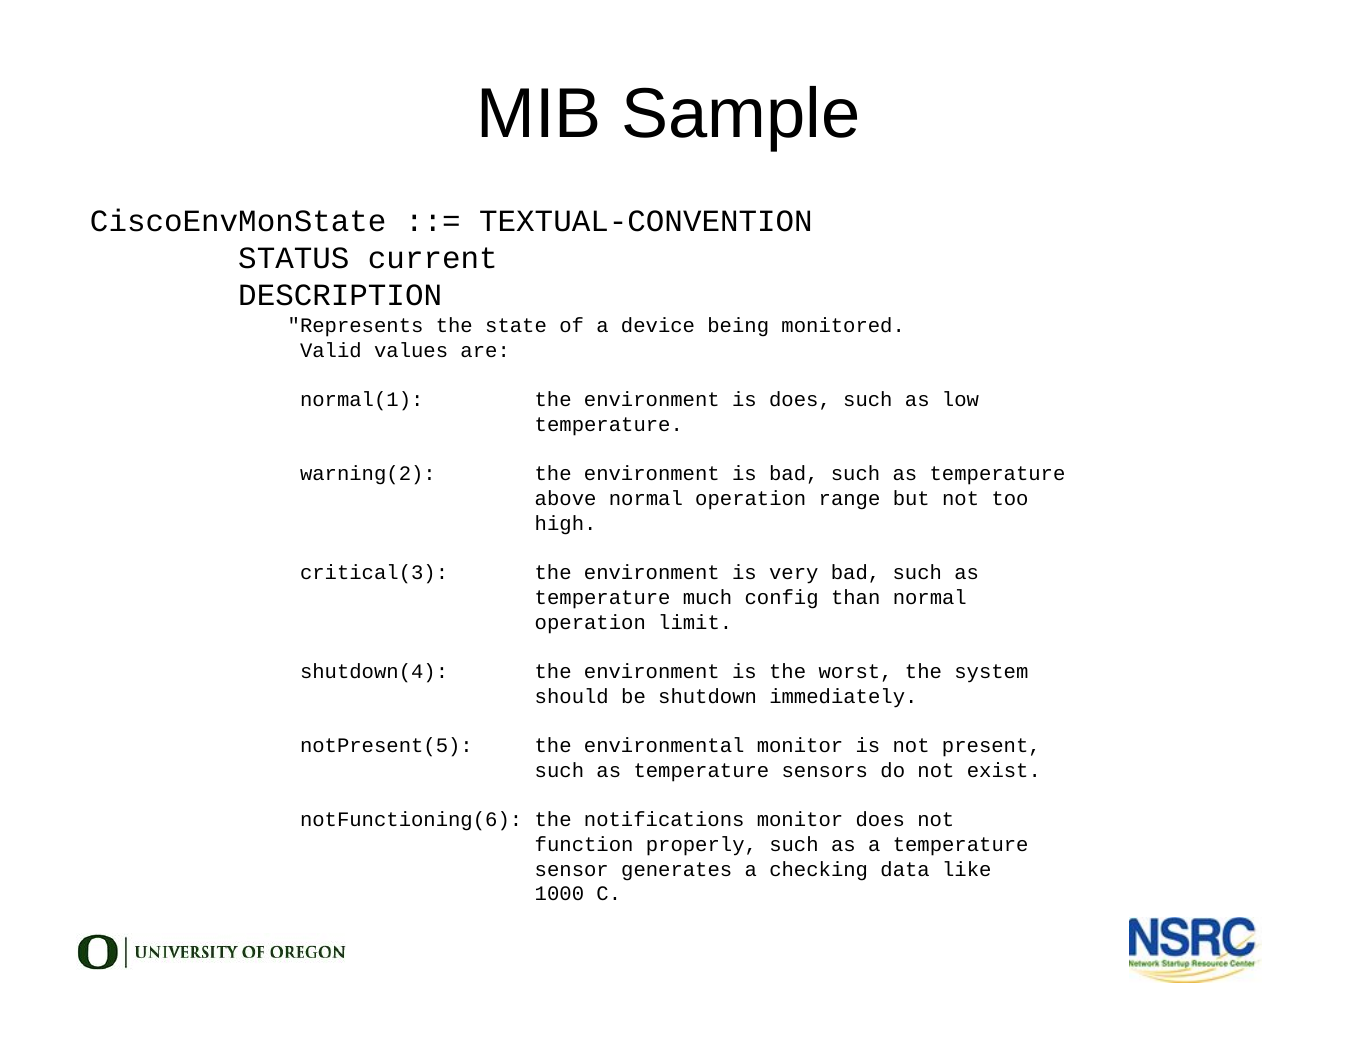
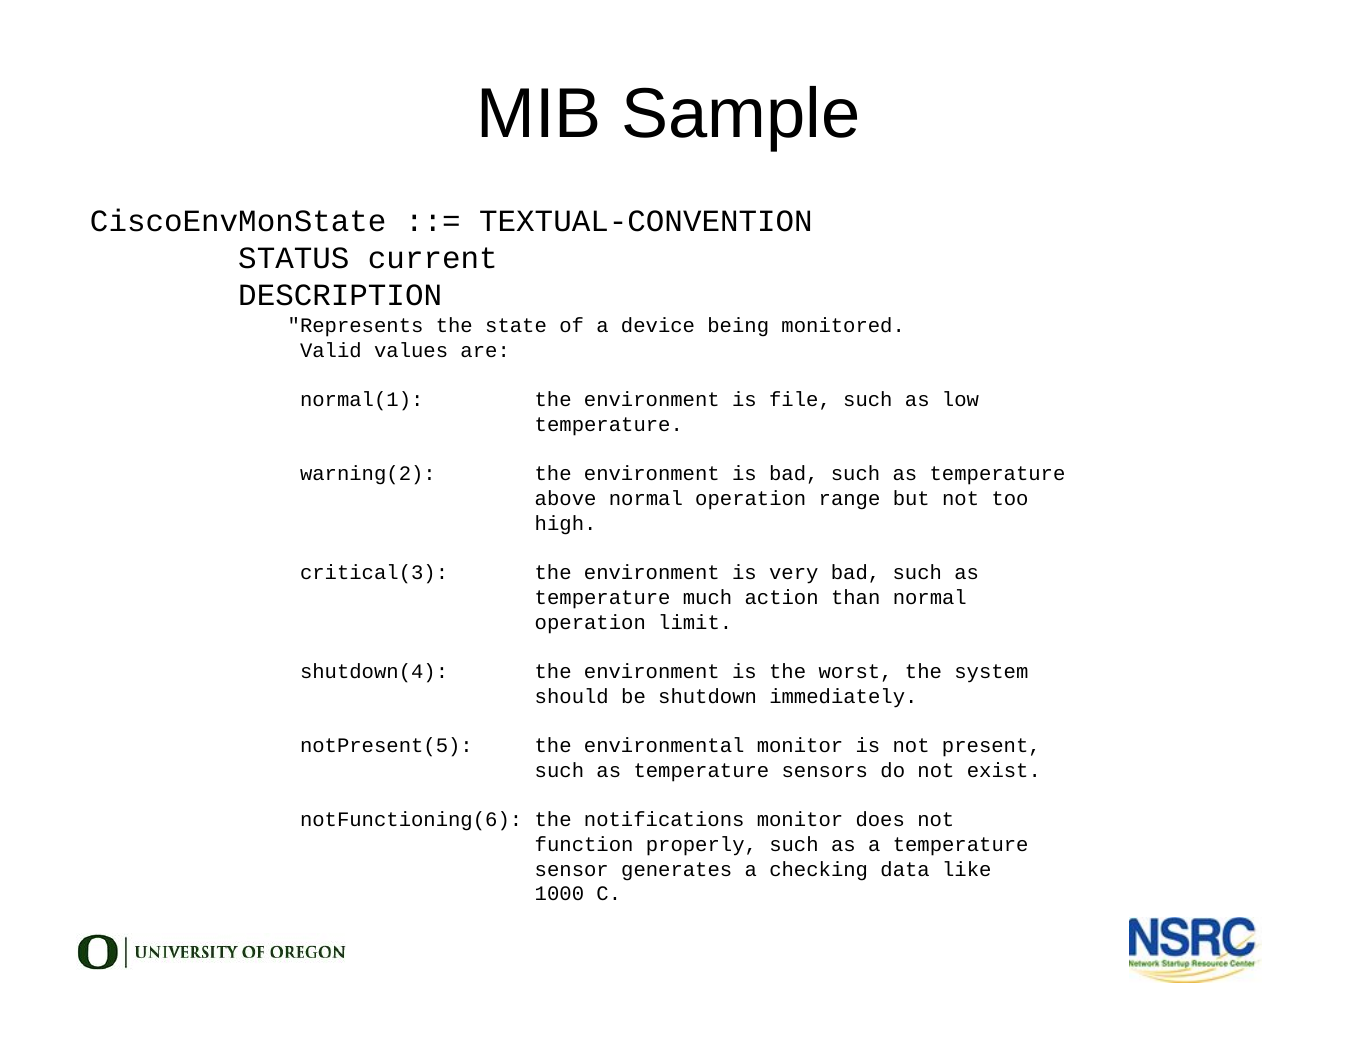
is does: does -> file (800, 400)
config: config -> action (782, 598)
